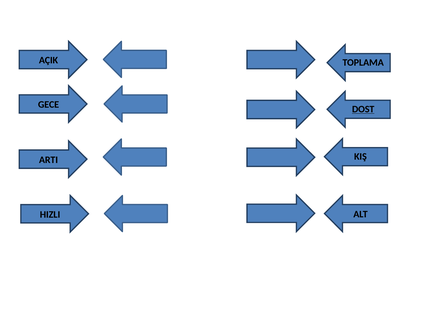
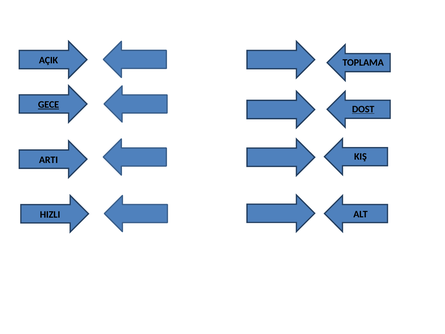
GECE underline: none -> present (49, 105)
